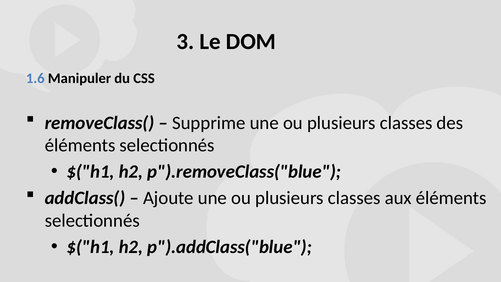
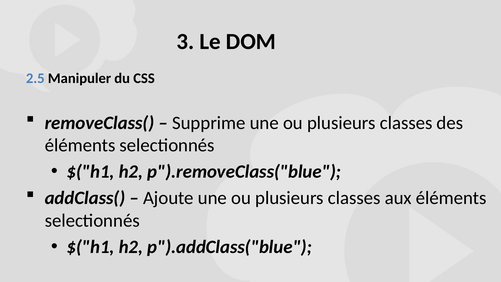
1.6: 1.6 -> 2.5 (35, 78)
